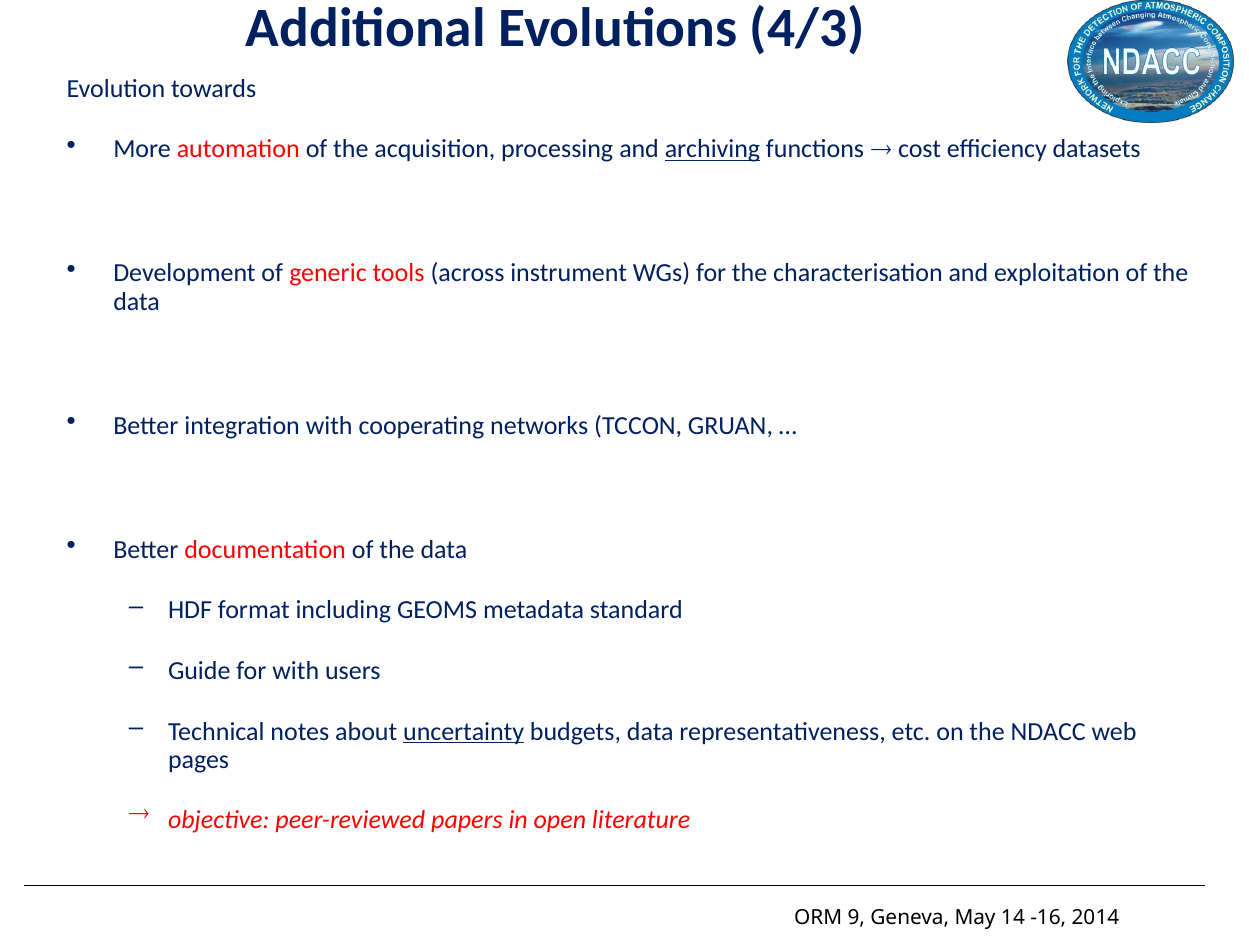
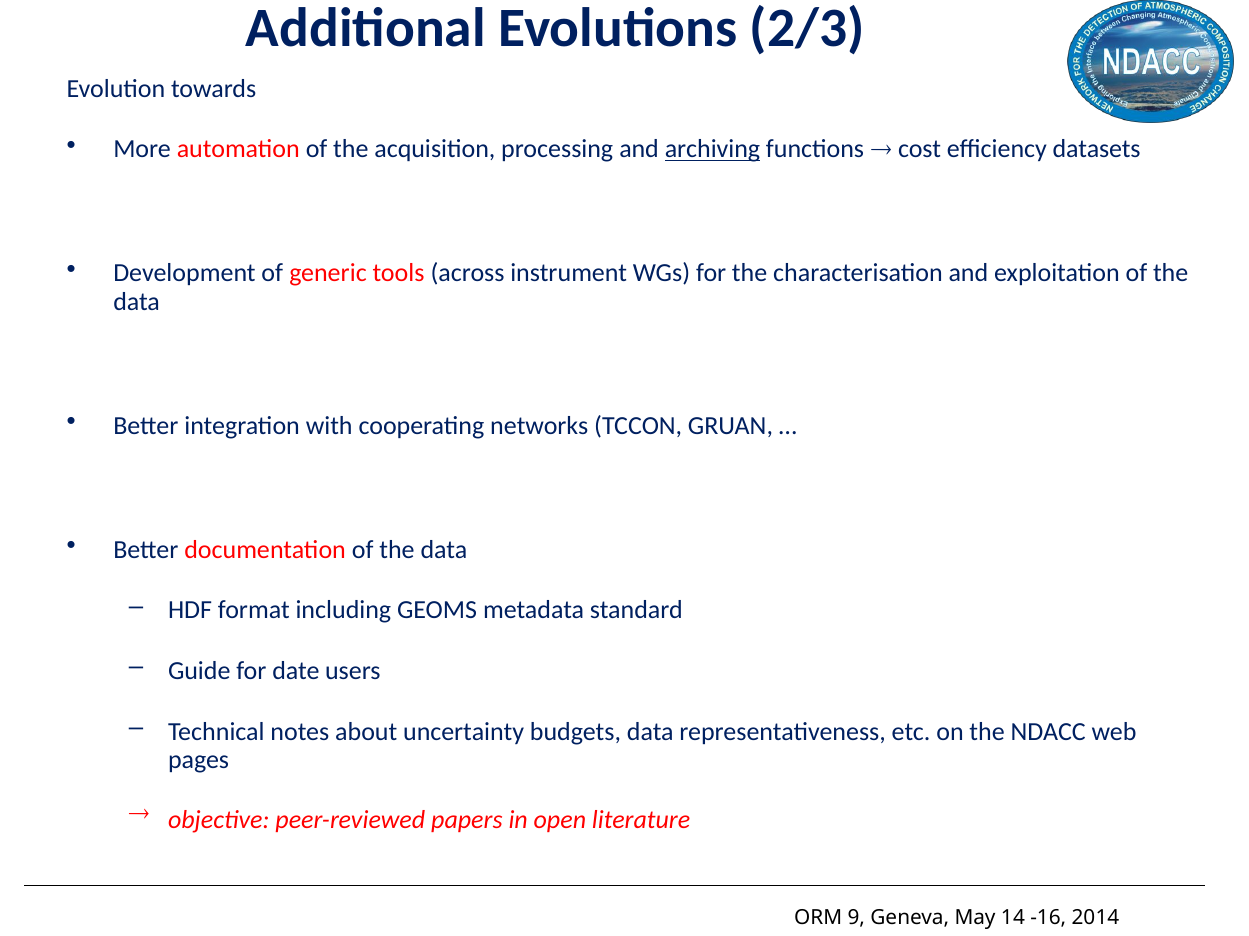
4/3: 4/3 -> 2/3 (807, 29)
for with: with -> date (296, 671)
uncertainty underline: present -> none (464, 732)
